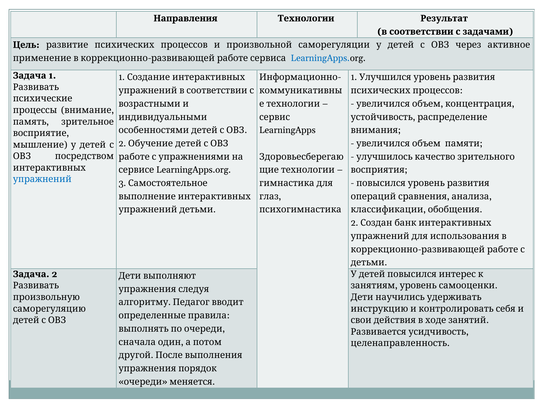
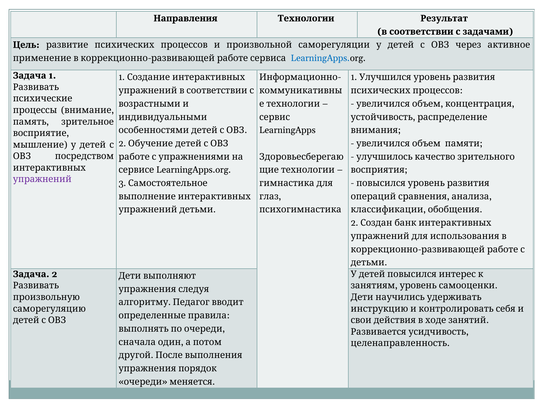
упражнений colour: blue -> purple (42, 179)
